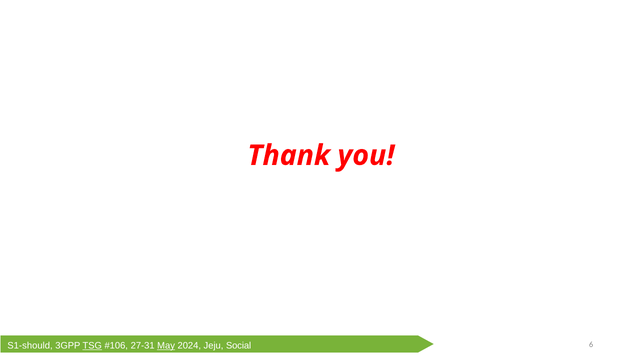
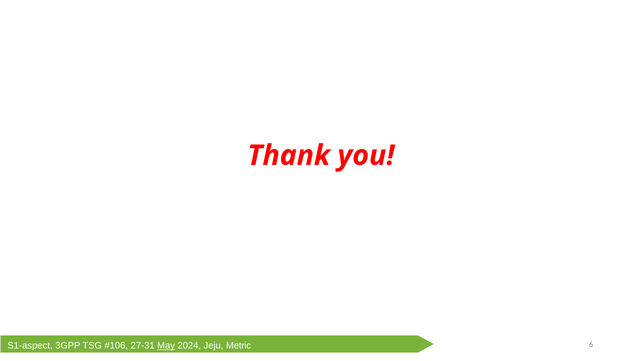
S1-should: S1-should -> S1-aspect (30, 346)
TSG underline: present -> none (92, 346)
Social: Social -> Metric (239, 346)
